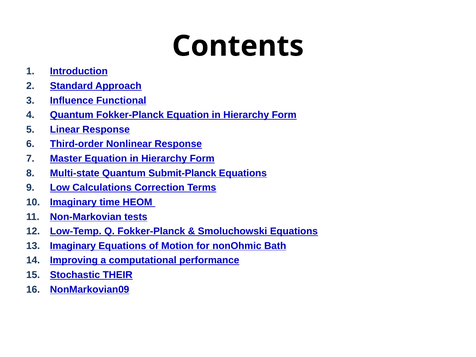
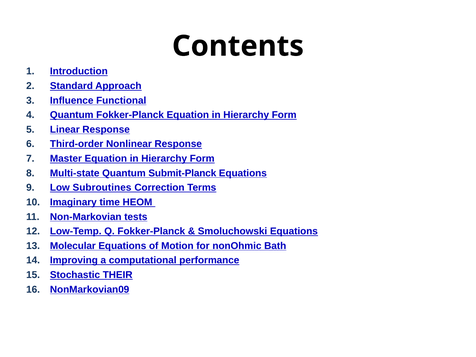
Calculations: Calculations -> Subroutines (102, 188)
Imaginary: Imaginary -> Molecular (73, 246)
